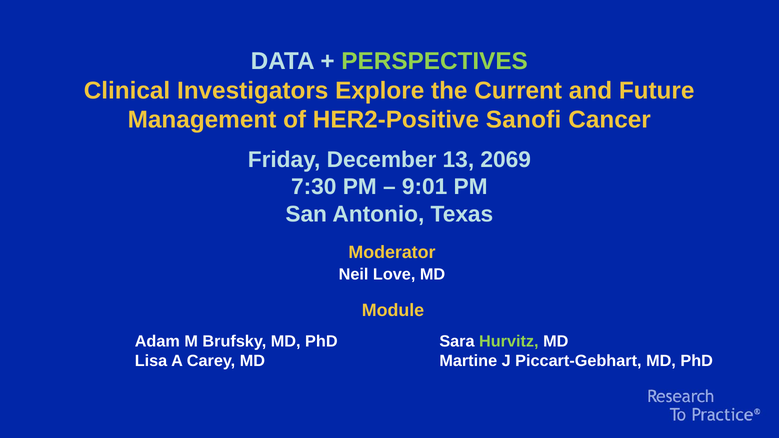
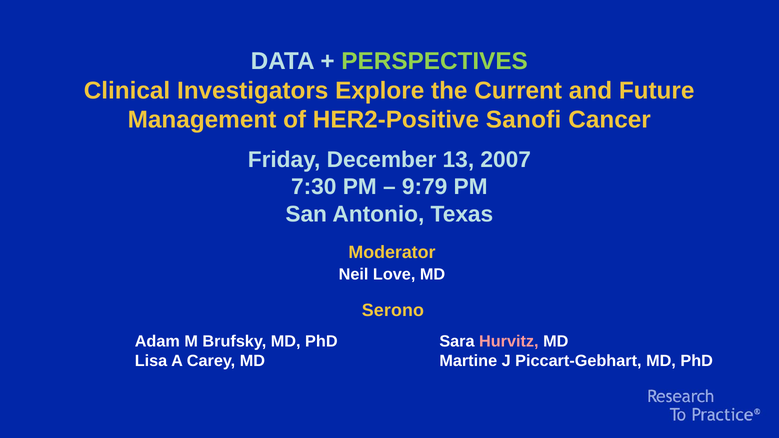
2069: 2069 -> 2007 (506, 160)
9:01: 9:01 -> 9:79 (425, 187)
Module: Module -> Serono (393, 311)
Hurvitz colour: light green -> pink (509, 342)
